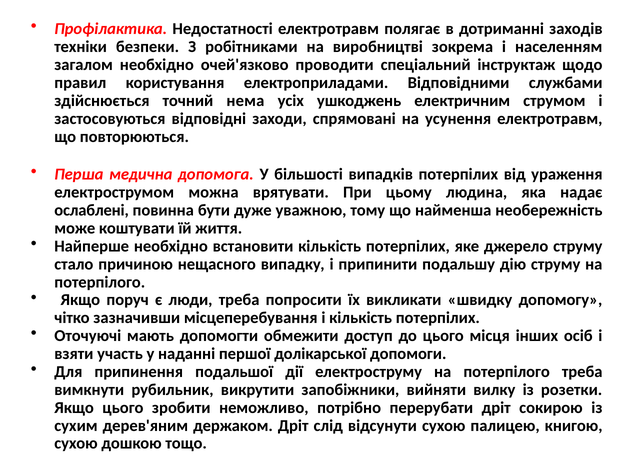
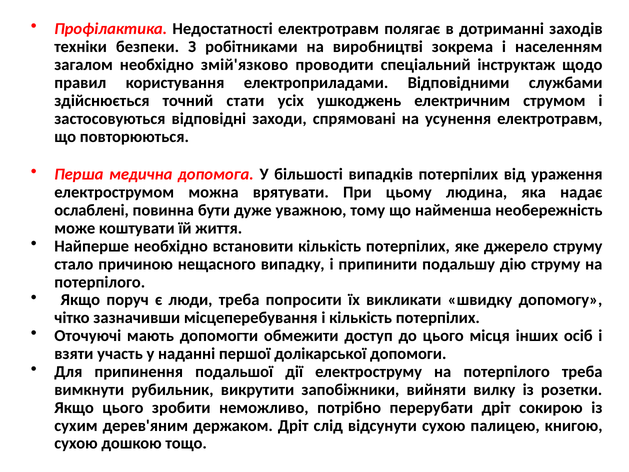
очей'язково: очей'язково -> змій'язково (245, 65)
нема: нема -> стати (245, 101)
